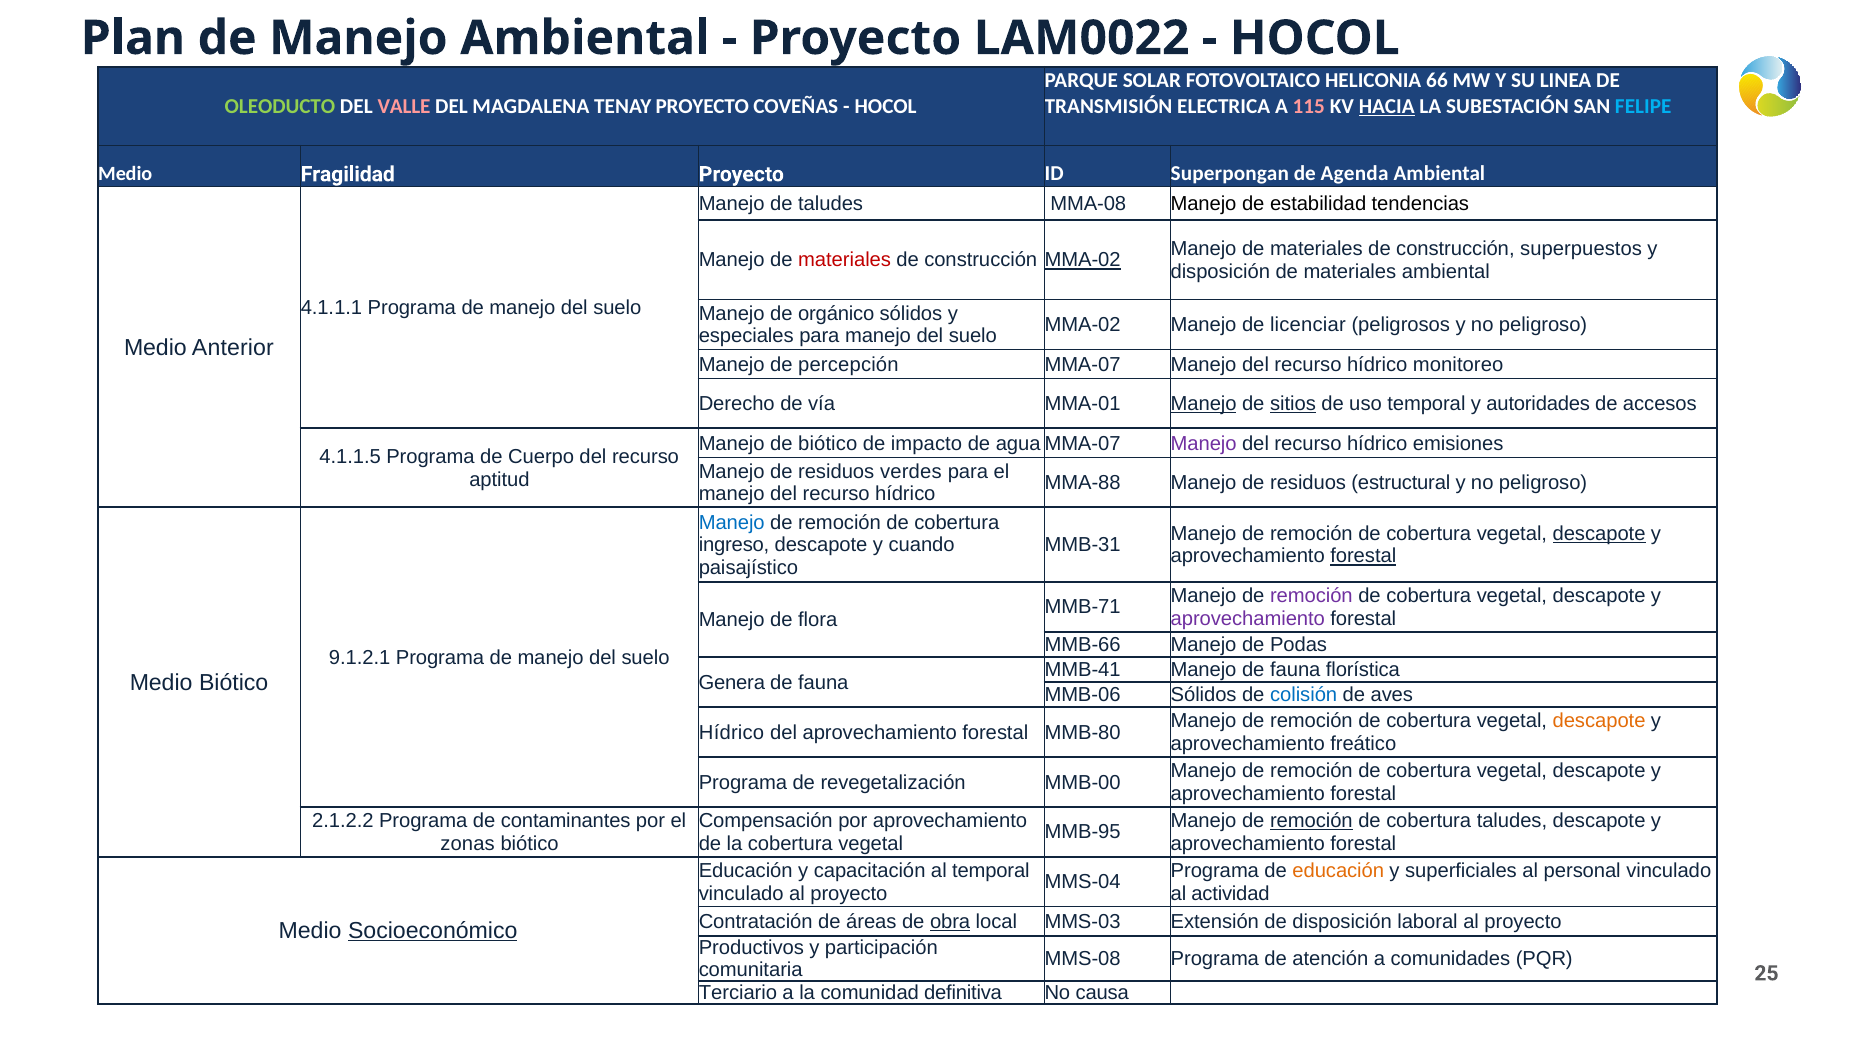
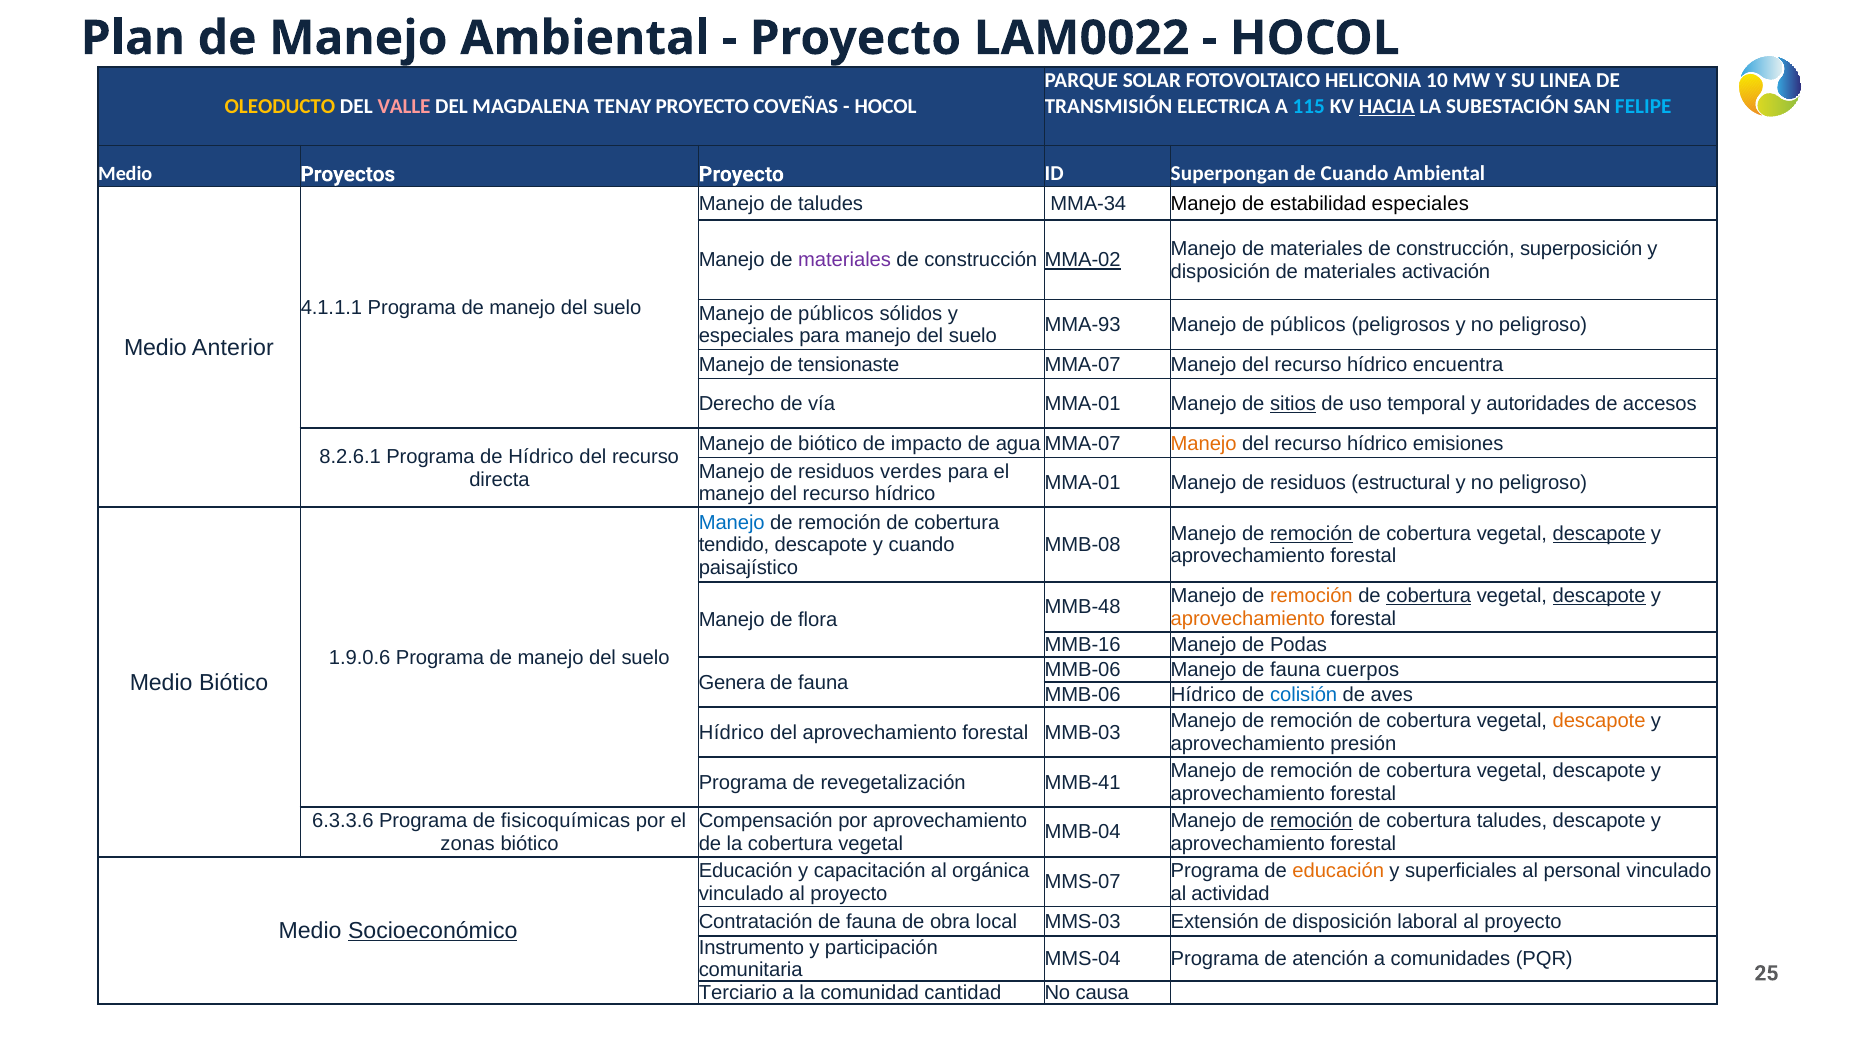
66: 66 -> 10 (1437, 81)
OLEODUCTO colour: light green -> yellow (280, 107)
115 colour: pink -> light blue (1309, 107)
Fragilidad: Fragilidad -> Proyectos (348, 174)
de Agenda: Agenda -> Cuando (1355, 174)
MMA-08: MMA-08 -> MMA-34 (1088, 204)
estabilidad tendencias: tendencias -> especiales (1420, 204)
superpuestos: superpuestos -> superposición (1581, 249)
materiales colour: red -> purple (845, 260)
materiales ambiental: ambiental -> activación (1446, 272)
orgánico: orgánico -> públicos (836, 314)
MMA-02: MMA-02 -> MMA-93 (1083, 325)
licenciar: licenciar -> públicos (1308, 325)
percepción: percepción -> tensionaste (849, 364)
monitoreo: monitoreo -> encuentra (1458, 364)
Manejo underline: present -> none (1204, 404)
Manejo colour: purple -> orange (1204, 443)
4.1.1.5: 4.1.1.5 -> 8.2.6.1 (350, 457)
de Cuerpo: Cuerpo -> Hídrico (541, 457)
aptitud: aptitud -> directa (499, 480)
MMA-88: MMA-88 -> MMA-01 (1083, 483)
remoción underline: none -> present (1311, 534)
ingreso: ingreso -> tendido (734, 545)
MMB-31: MMB-31 -> MMB-08 (1083, 545)
forestal underline: present -> none (1363, 556)
remoción colour: purple -> orange (1311, 596)
cobertura underline: none -> present (1429, 596)
descapote underline: none -> present (1599, 596)
MMB-71: MMB-71 -> MMB-48 (1083, 607)
aprovechamiento colour: purple -> orange (1248, 619)
MMB-66: MMB-66 -> MMB-16 (1083, 645)
9.1.2.1: 9.1.2.1 -> 1.9.0.6 (360, 658)
MMB-41: MMB-41 -> MMB-06 (1083, 670)
florística: florística -> cuerpos (1363, 670)
MMB-06 Sólidos: Sólidos -> Hídrico (1203, 695)
MMB-80: MMB-80 -> MMB-03 (1083, 733)
freático: freático -> presión (1363, 744)
MMB-00: MMB-00 -> MMB-41 (1083, 782)
2.1.2.2: 2.1.2.2 -> 6.3.3.6 (343, 821)
contaminantes: contaminantes -> fisicoquímicas (566, 821)
MMB-95: MMB-95 -> MMB-04 (1083, 832)
al temporal: temporal -> orgánica (991, 871)
MMS-04: MMS-04 -> MMS-07 (1083, 882)
Contratación de áreas: áreas -> fauna (871, 922)
obra underline: present -> none (950, 922)
Productivos: Productivos -> Instrumento (751, 948)
MMS-08: MMS-08 -> MMS-04 (1083, 959)
definitiva: definitiva -> cantidad (963, 993)
